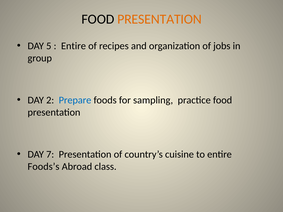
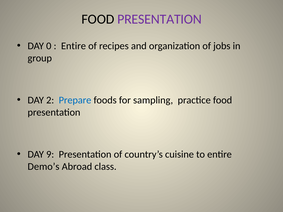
PRESENTATION colour: orange -> purple (160, 19)
5: 5 -> 0 (49, 46)
7: 7 -> 9 (50, 154)
Foods’s: Foods’s -> Demo’s (44, 167)
